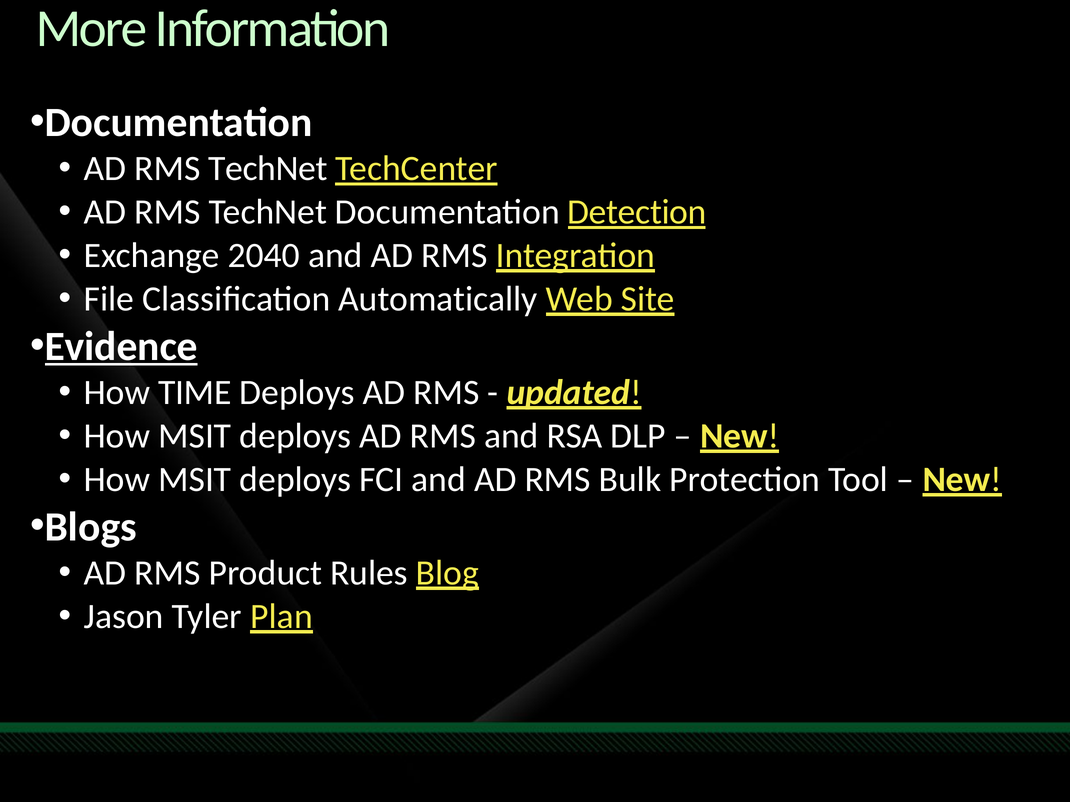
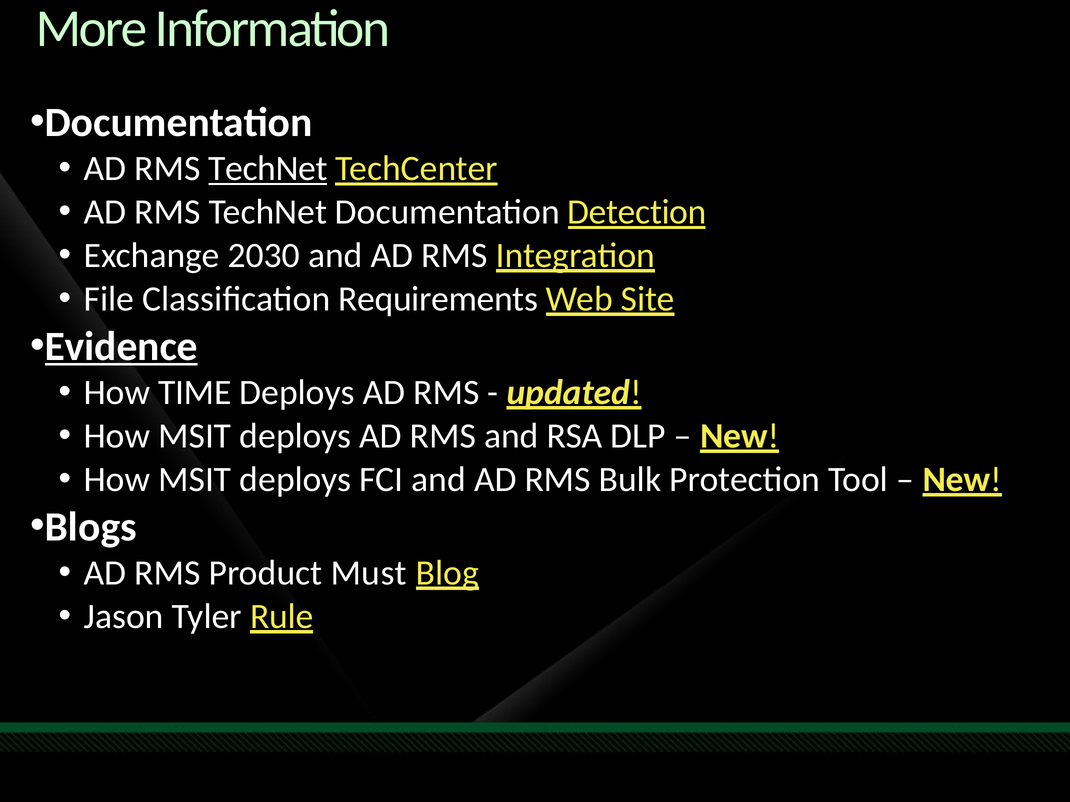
TechNet underline: none -> present (268, 169)
2040: 2040 -> 2030 (264, 256)
Automatically: Automatically -> Requirements (438, 299)
Rules: Rules -> Must (369, 573)
Plan: Plan -> Rule (282, 617)
